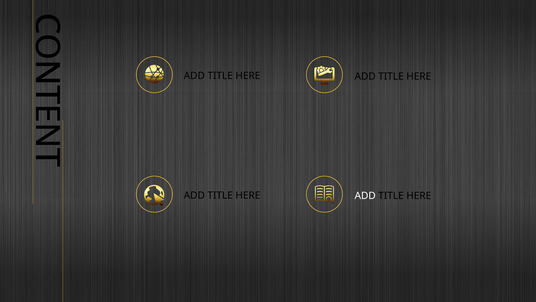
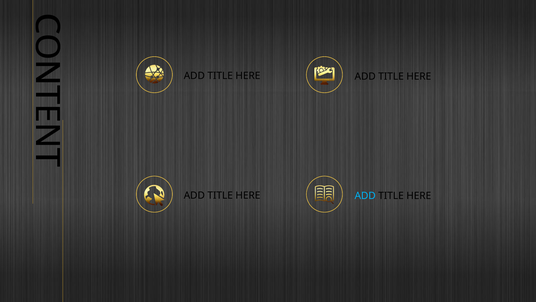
ADD colour: white -> light blue (365, 196)
